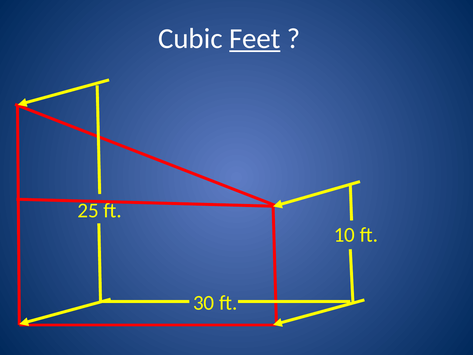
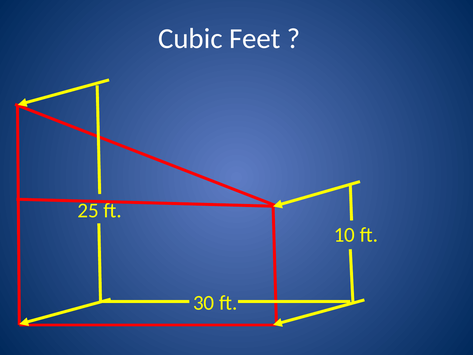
Feet underline: present -> none (255, 39)
